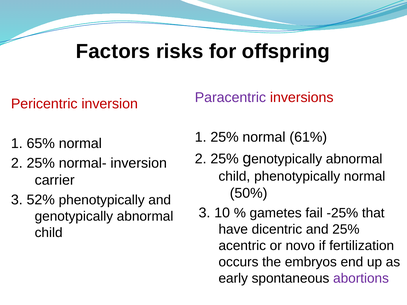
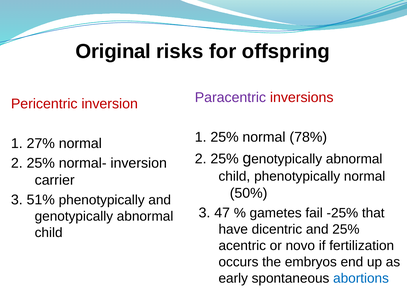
Factors: Factors -> Original (113, 52)
61%: 61% -> 78% (308, 137)
65%: 65% -> 27% (41, 144)
52%: 52% -> 51% (41, 200)
10: 10 -> 47 (222, 213)
abortions colour: purple -> blue (361, 278)
